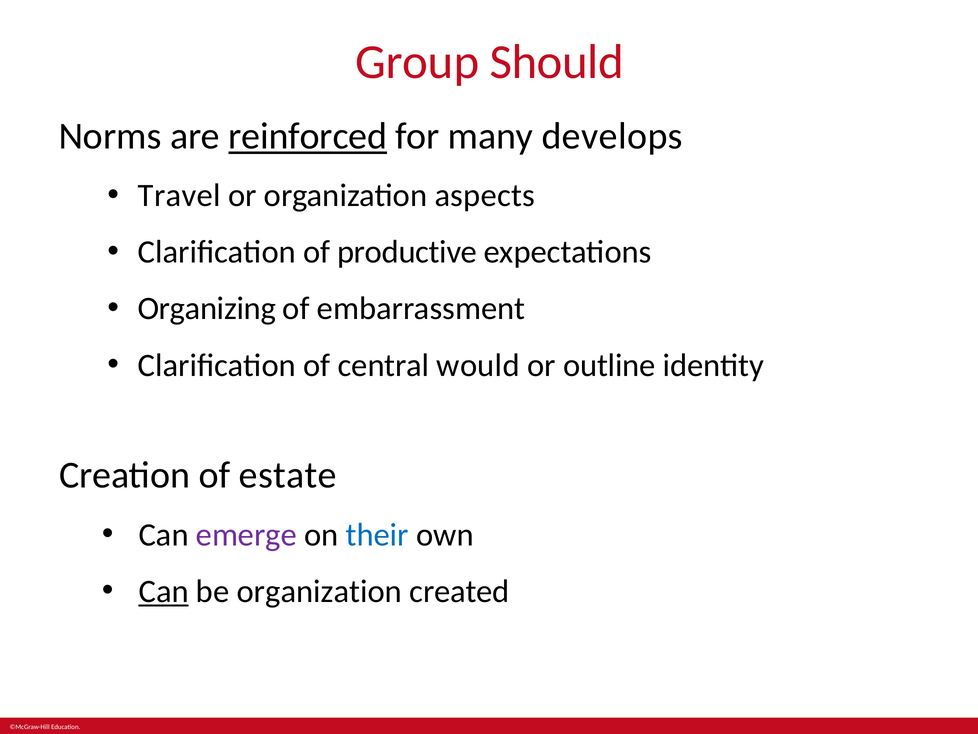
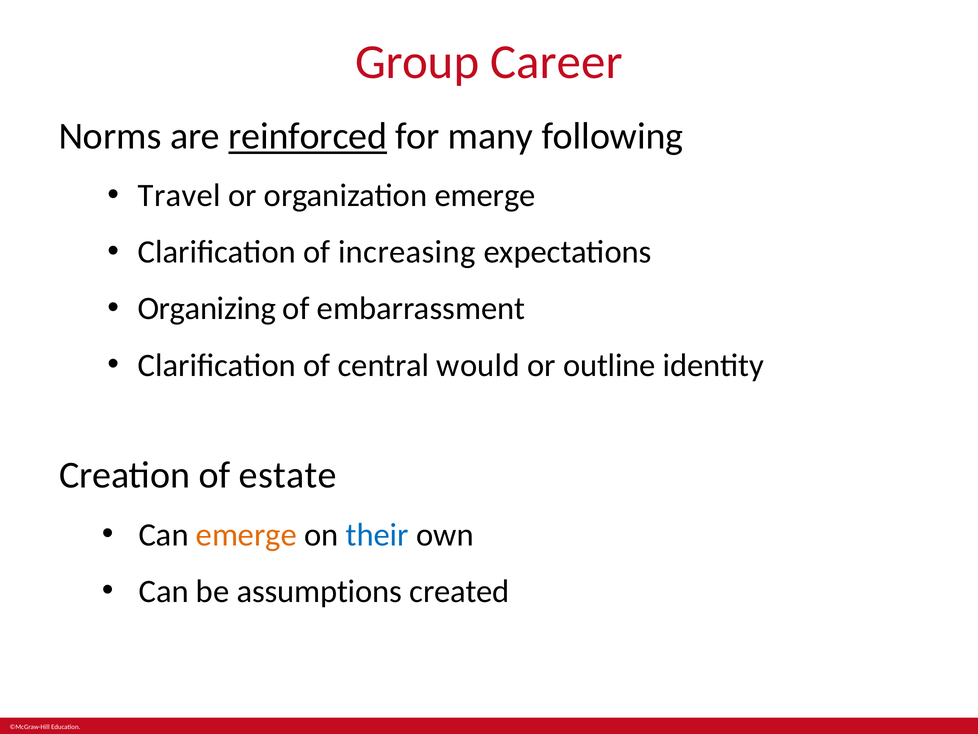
Should: Should -> Career (557, 62)
develops: develops -> following (612, 136)
organization aspects: aspects -> emerge (485, 196)
productive: productive -> increasing (407, 252)
emerge colour: purple -> orange (246, 534)
Can underline: present -> none (164, 591)
be organization: organization -> assumptions (319, 591)
